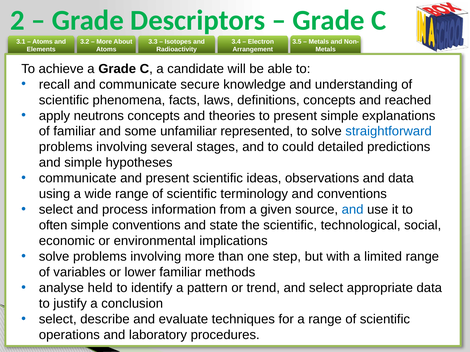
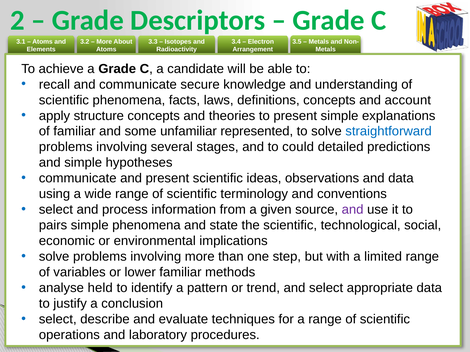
reached: reached -> account (408, 100)
neutrons: neutrons -> structure (99, 116)
and colour: blue -> purple (353, 210)
often: often -> pairs (53, 226)
simple conventions: conventions -> phenomena (146, 226)
